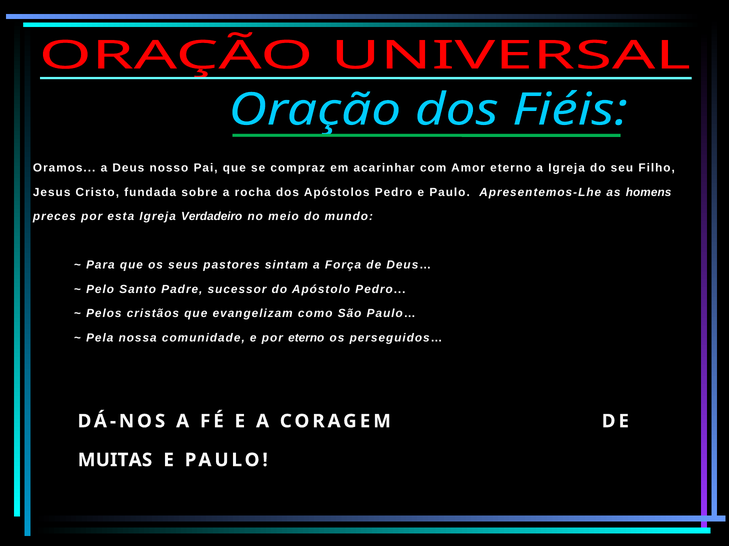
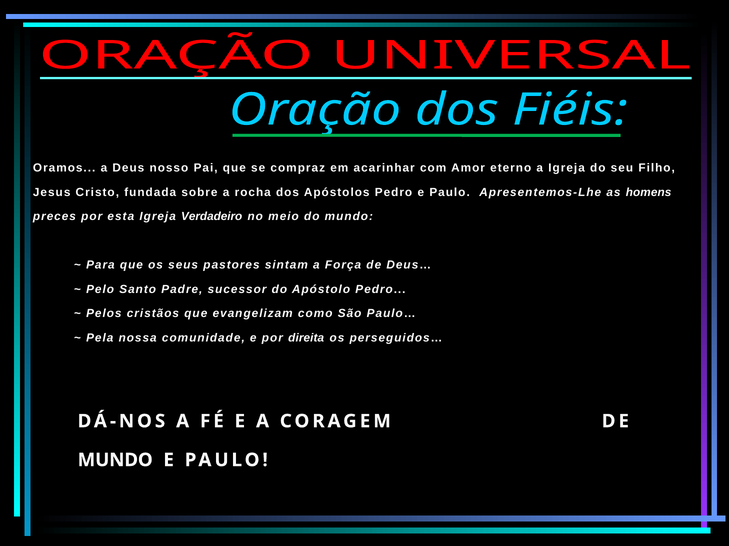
por eterno: eterno -> direita (306, 338)
MUITAS: MUITAS -> MUNDO (115, 461)
